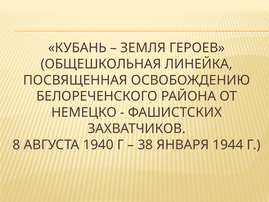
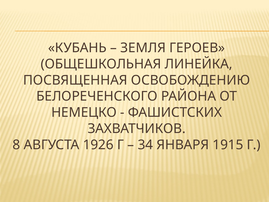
1940: 1940 -> 1926 (98, 145)
38: 38 -> 34 (145, 145)
1944: 1944 -> 1915 (228, 145)
